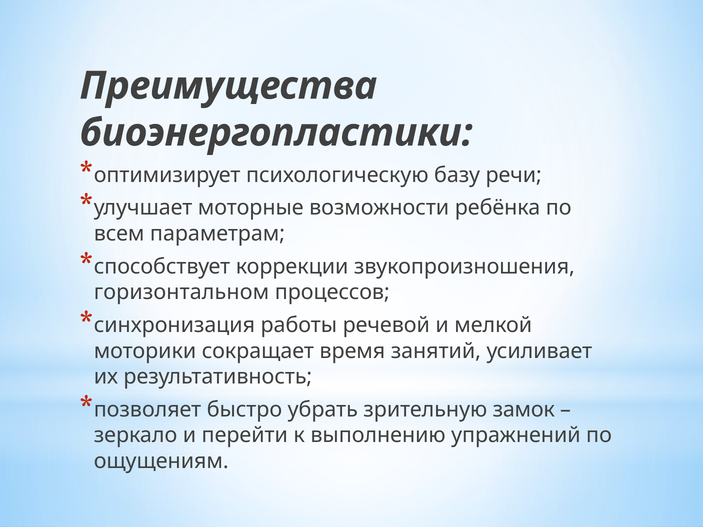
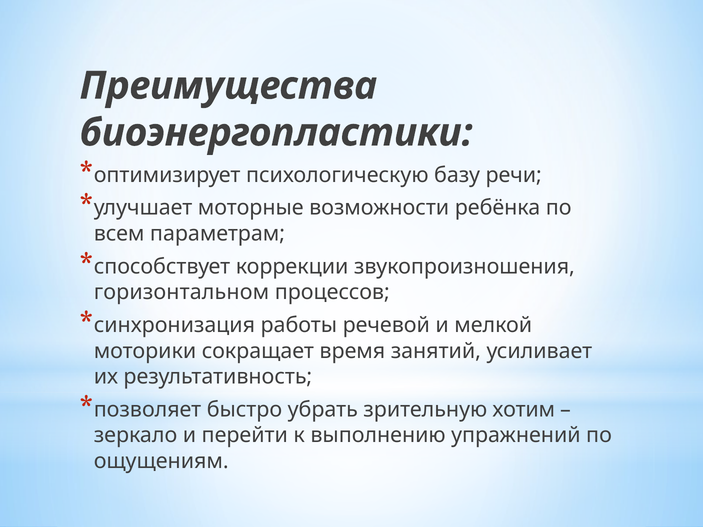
замок: замок -> хотим (524, 410)
